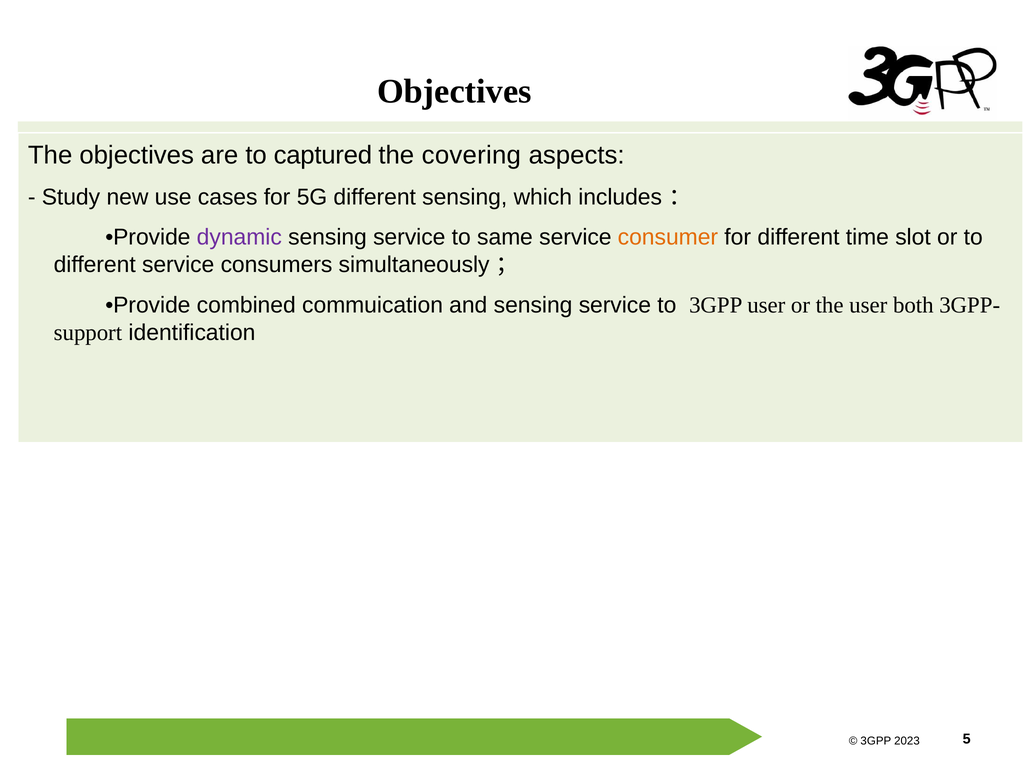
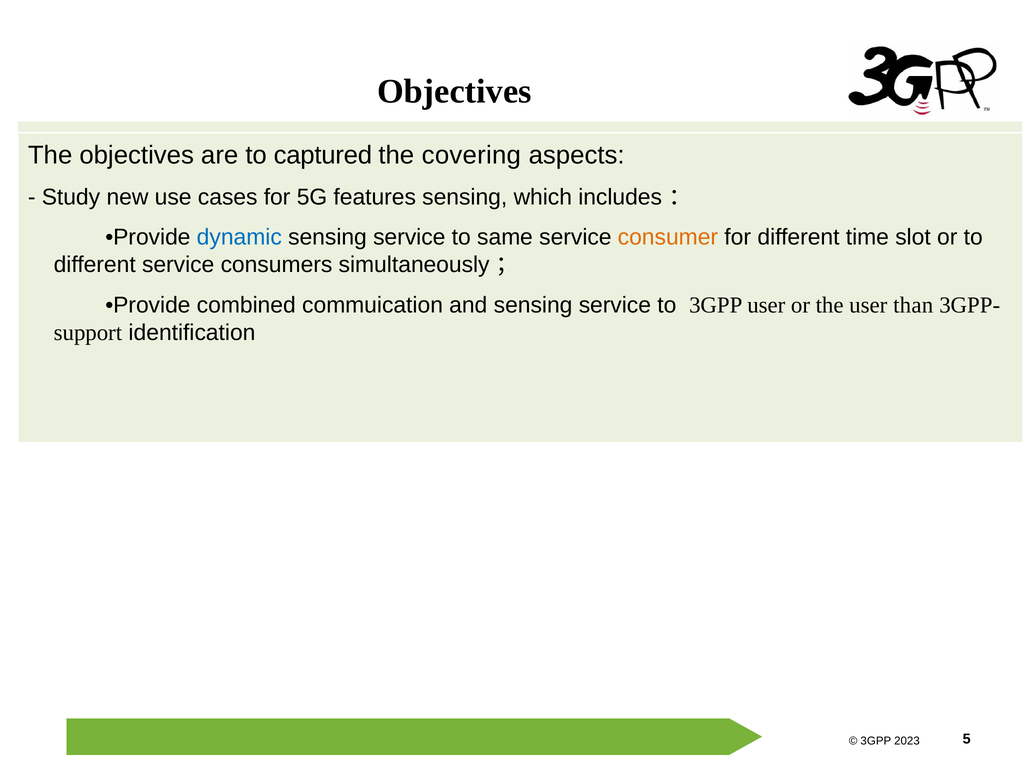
5G different: different -> features (375, 197)
dynamic colour: purple -> blue (239, 237)
both: both -> than (913, 305)
